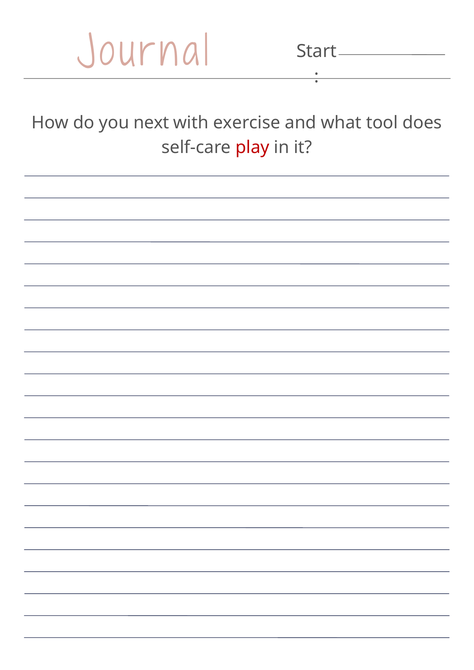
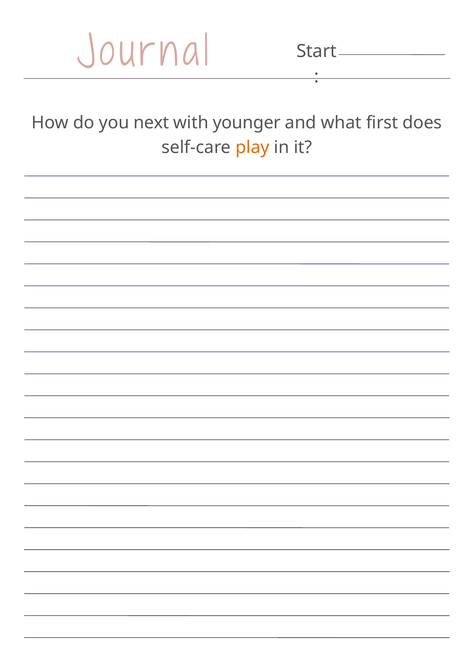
exercise: exercise -> younger (247, 123)
tool: tool -> first (382, 123)
play colour: red -> orange (252, 148)
